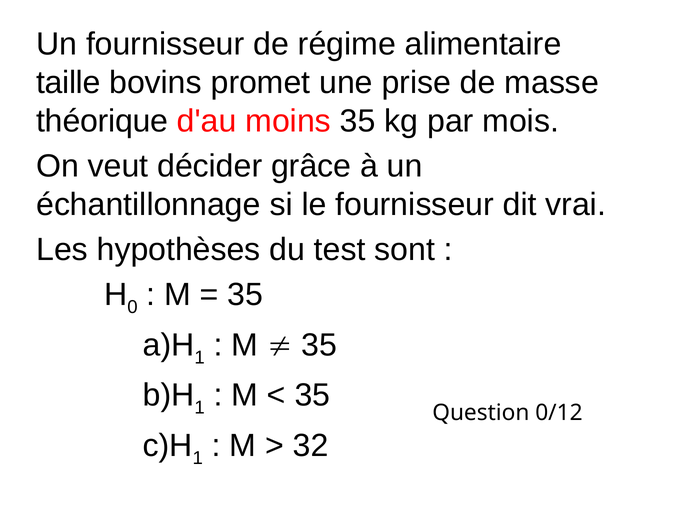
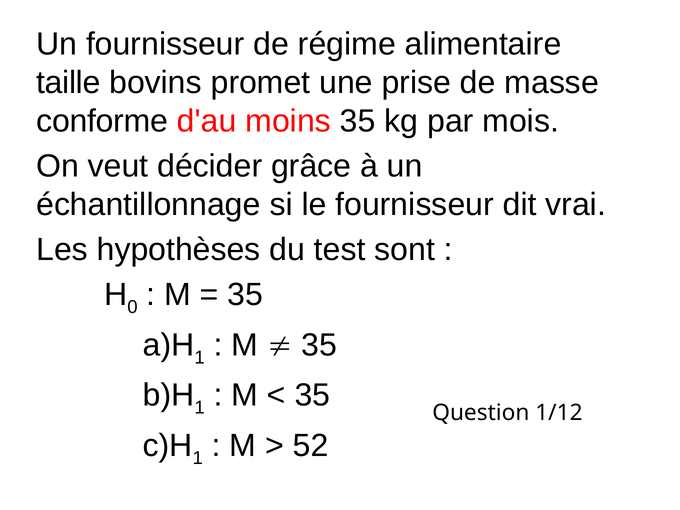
théorique: théorique -> conforme (102, 121)
0/12: 0/12 -> 1/12 (559, 413)
32: 32 -> 52 (311, 445)
